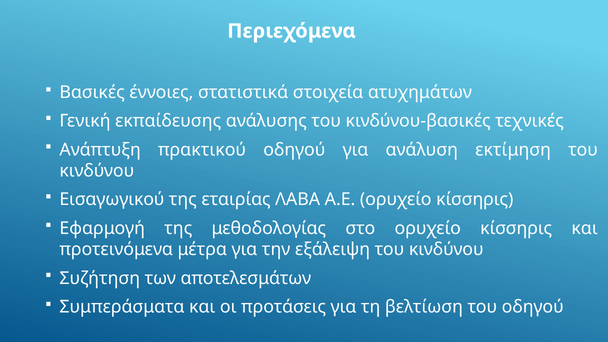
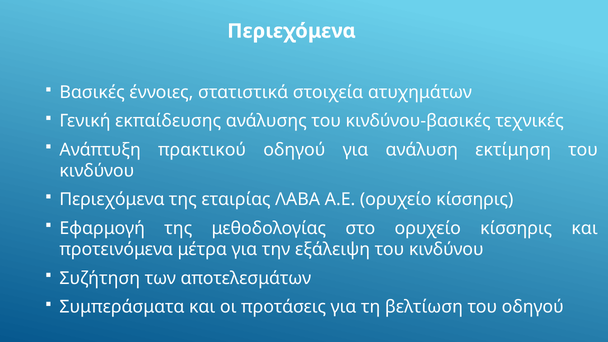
Εισαγωγικού: Εισαγωγικού -> Περιεχόμενα (112, 200)
